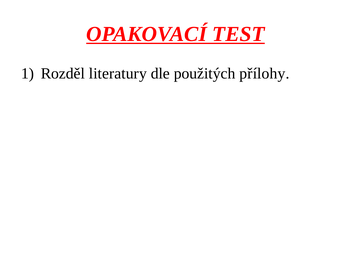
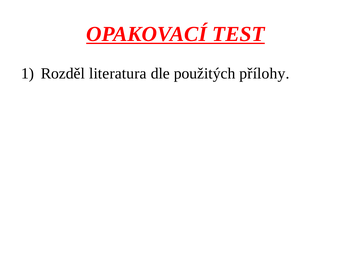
literatury: literatury -> literatura (118, 74)
